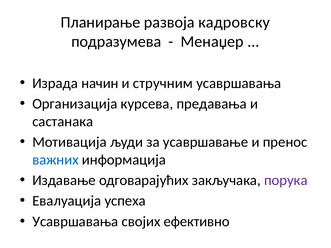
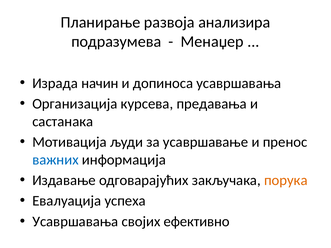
кадровску: кадровску -> анализира (234, 22)
стручним: стручним -> допиноса (163, 83)
порука colour: purple -> orange (286, 180)
